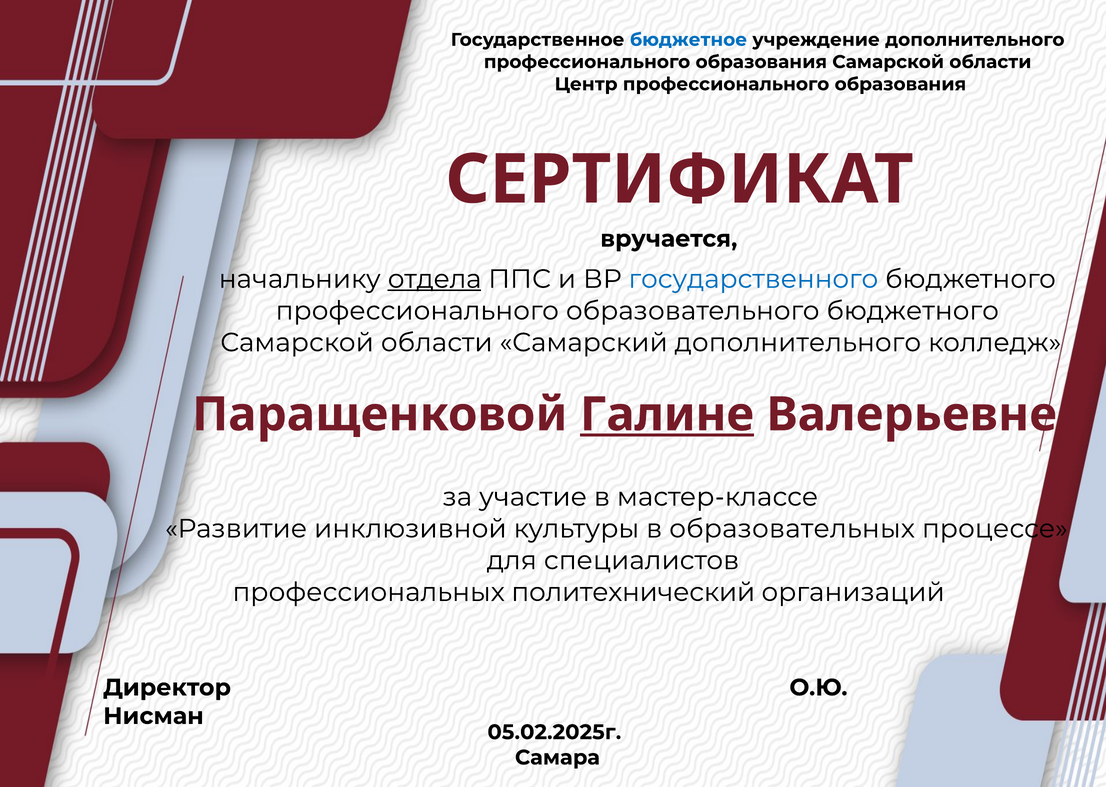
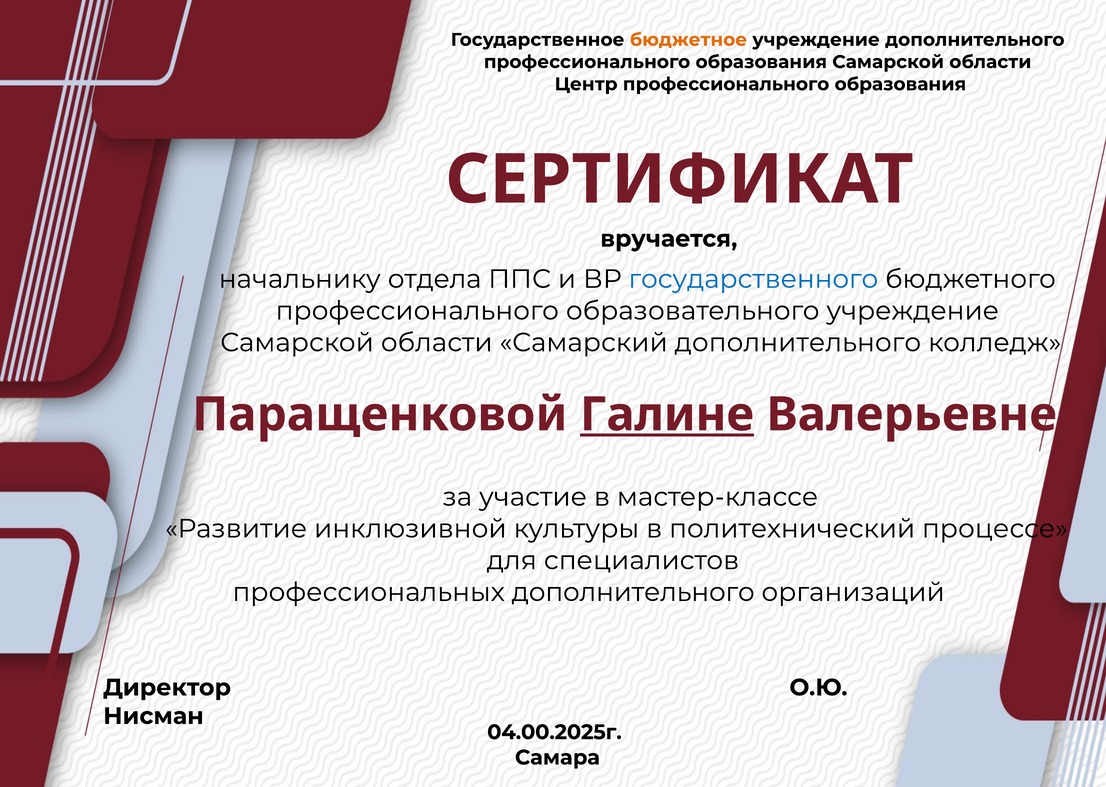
бюджетное colour: blue -> orange (688, 40)
отдела underline: present -> none (435, 279)
образовательного бюджетного: бюджетного -> учреждение (913, 311)
образовательных: образовательных -> политехнический (792, 529)
профессиональных политехнический: политехнический -> дополнительного (633, 592)
05.02.2025г: 05.02.2025г -> 04.00.2025г (554, 732)
